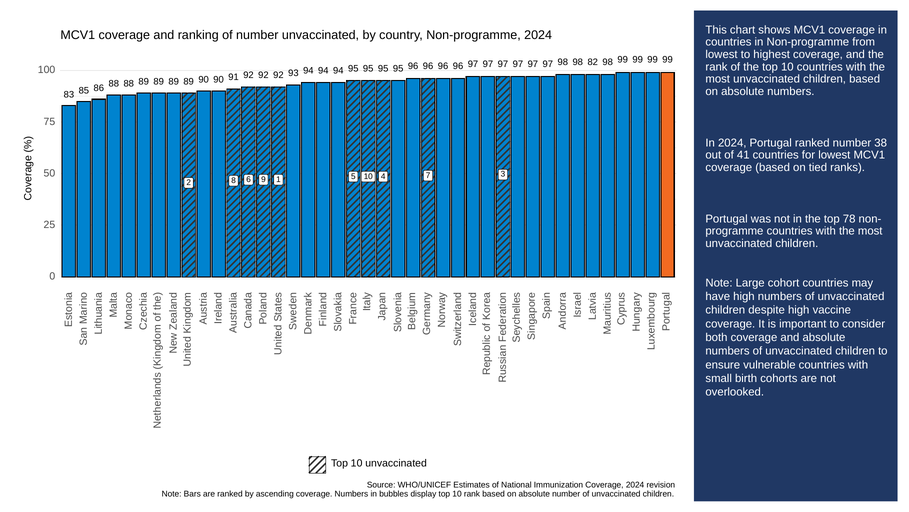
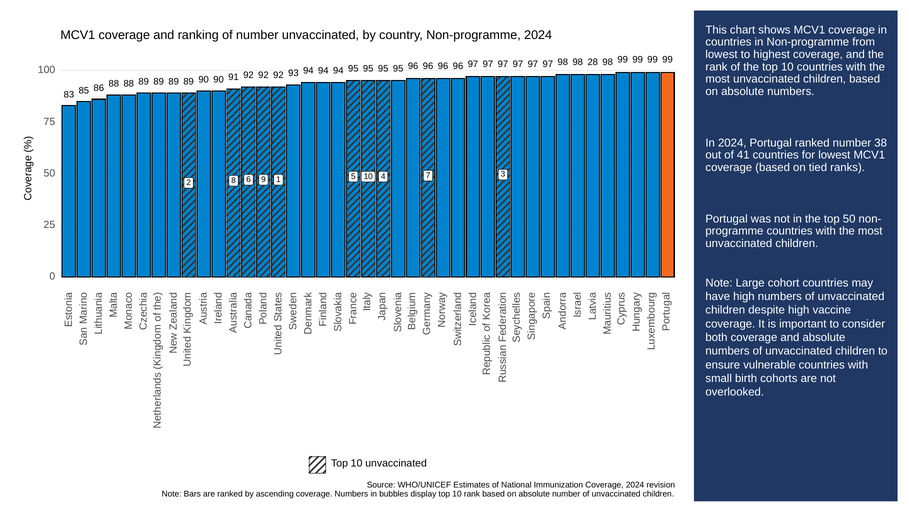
82: 82 -> 28 (593, 62)
top 78: 78 -> 50 (849, 218)
